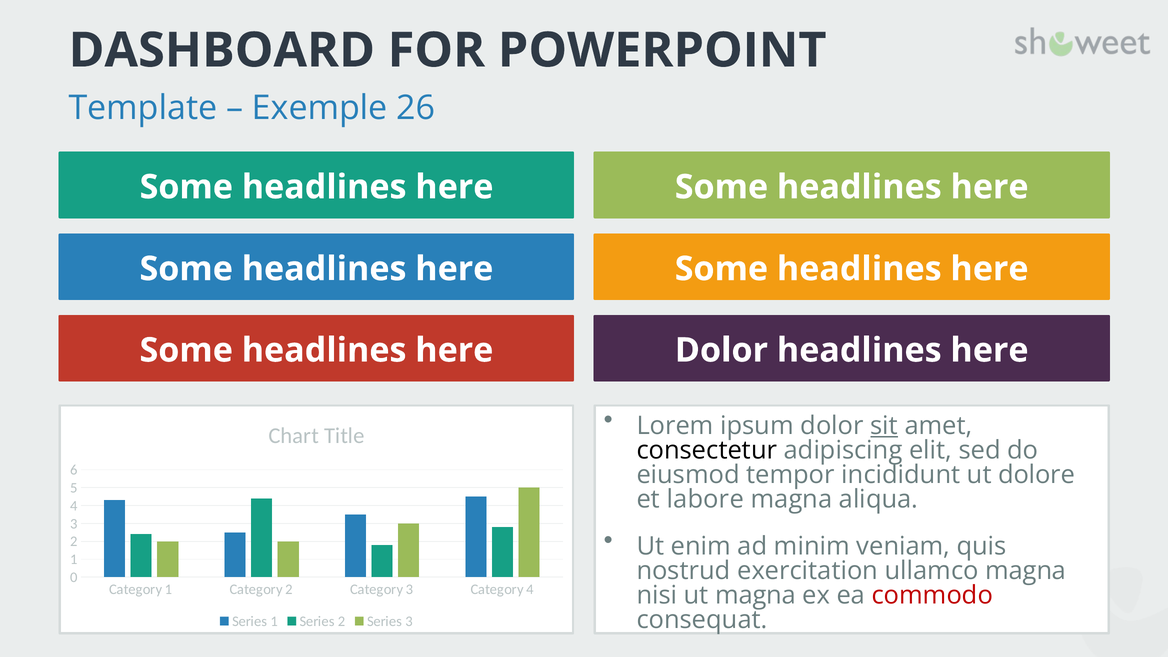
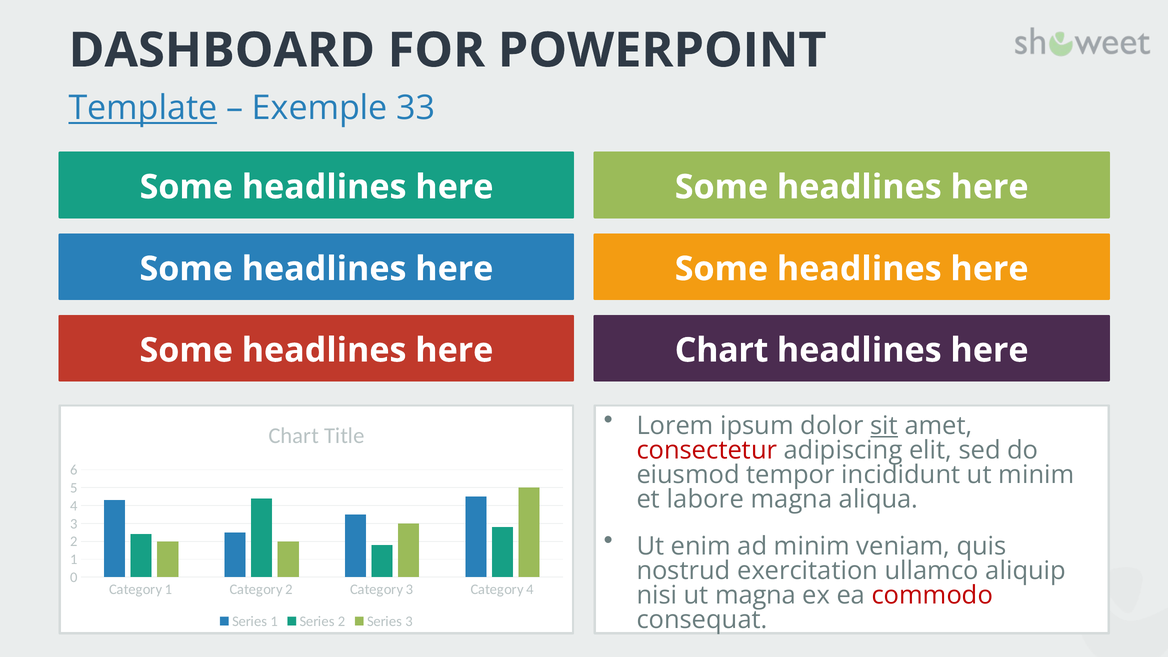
Template underline: none -> present (143, 108)
26: 26 -> 33 (416, 108)
here Dolor: Dolor -> Chart (722, 350)
consectetur colour: black -> red (707, 450)
ut dolore: dolore -> minim (1036, 475)
ullamco magna: magna -> aliquip (1026, 571)
